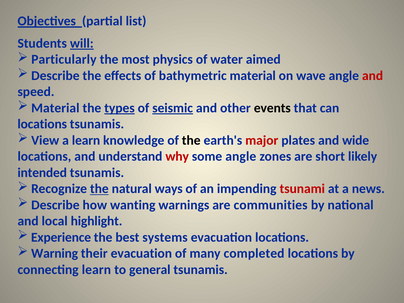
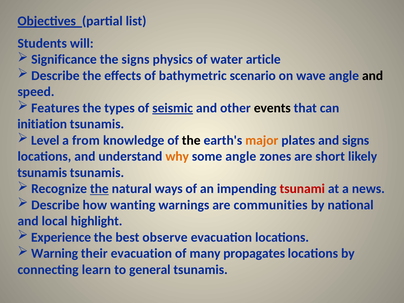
will underline: present -> none (82, 43)
Particularly: Particularly -> Significance (64, 60)
the most: most -> signs (135, 60)
aimed: aimed -> article (263, 60)
bathymetric material: material -> scenario (253, 76)
and colour: red -> black (373, 76)
Material: Material -> Features (55, 108)
types underline: present -> none (120, 108)
locations: locations -> initiation (42, 124)
View: View -> Level (45, 140)
a learn: learn -> from (86, 140)
major colour: red -> orange (262, 140)
and wide: wide -> signs (356, 140)
why colour: red -> orange (177, 157)
intended: intended -> tsunamis (42, 173)
systems: systems -> observe (165, 237)
completed: completed -> propagates (254, 253)
